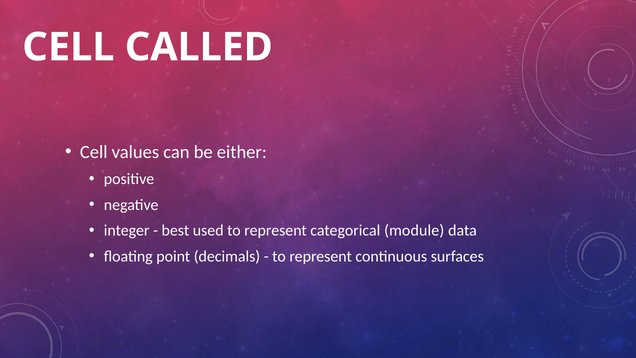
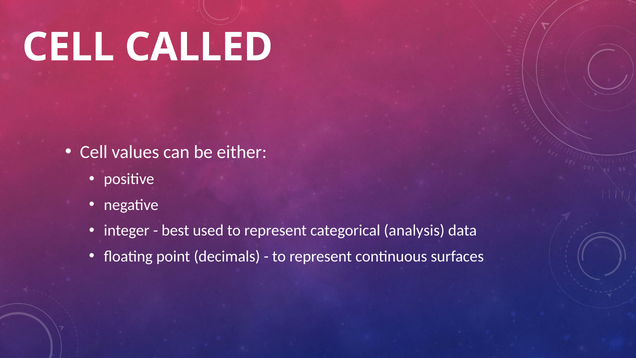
module: module -> analysis (414, 230)
